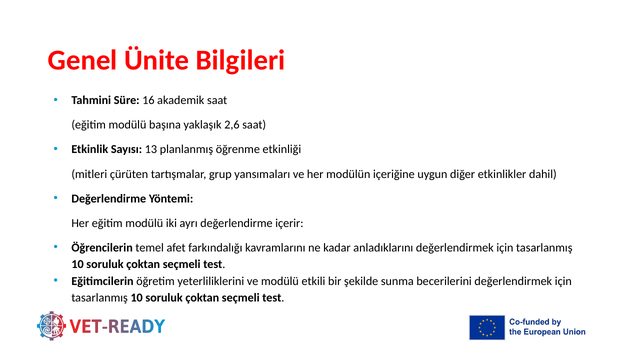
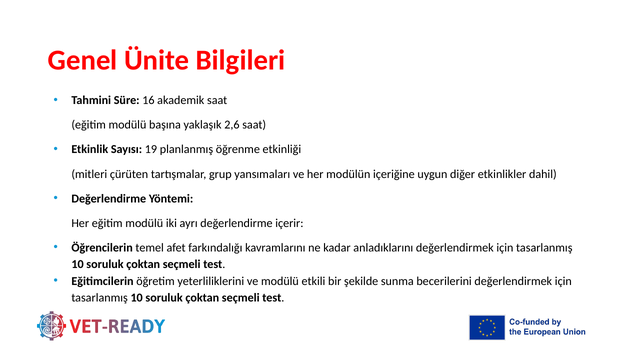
13: 13 -> 19 (151, 149)
